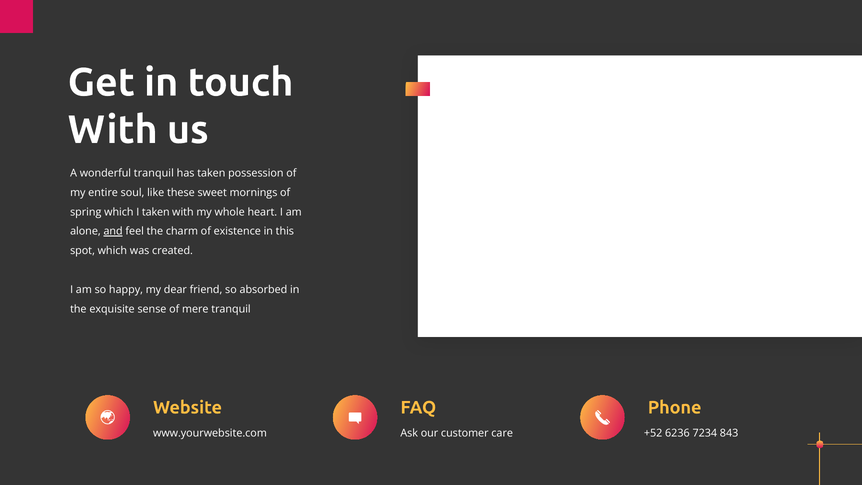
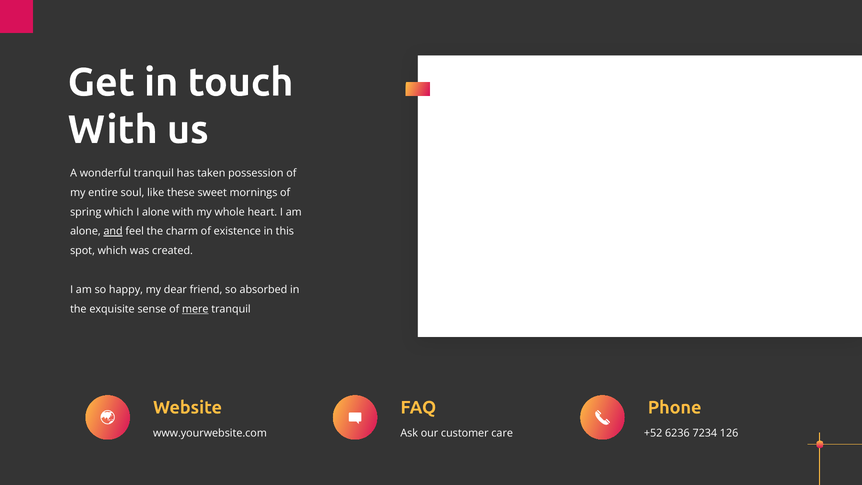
I taken: taken -> alone (156, 212)
mere underline: none -> present (195, 309)
843: 843 -> 126 (729, 433)
